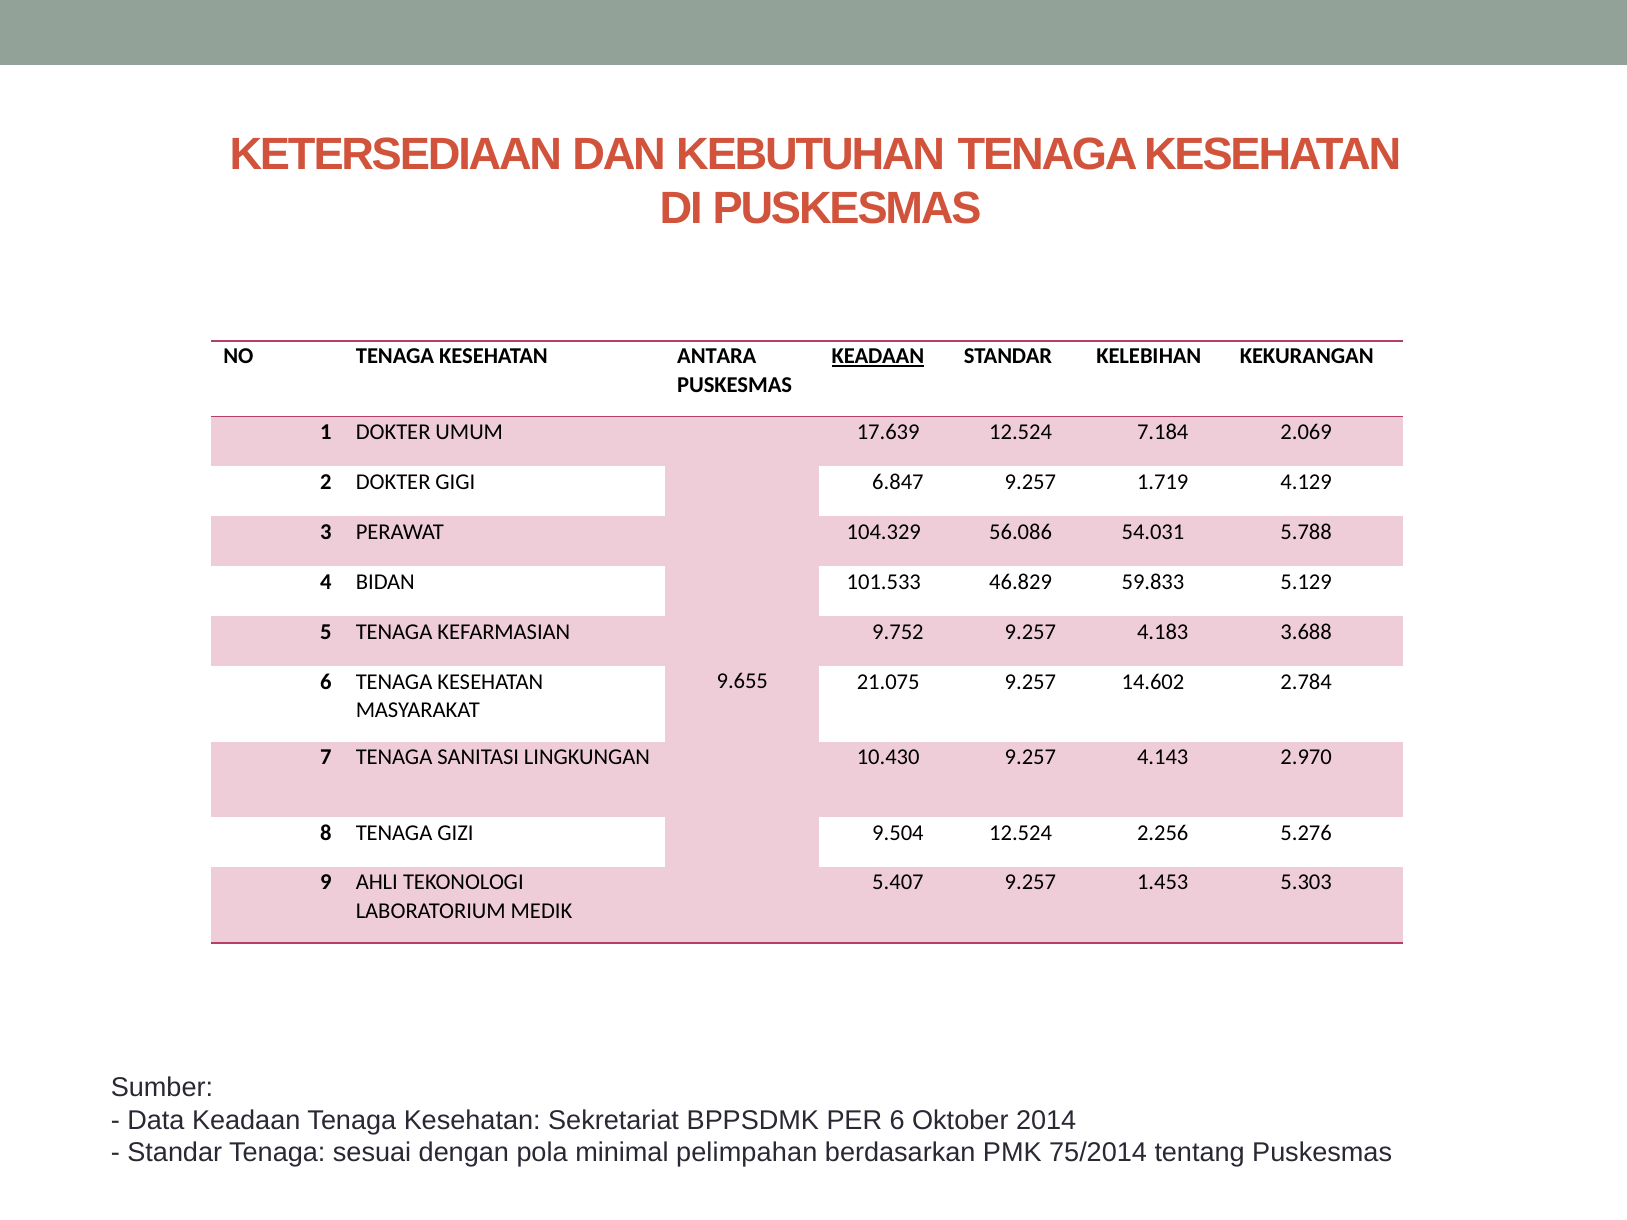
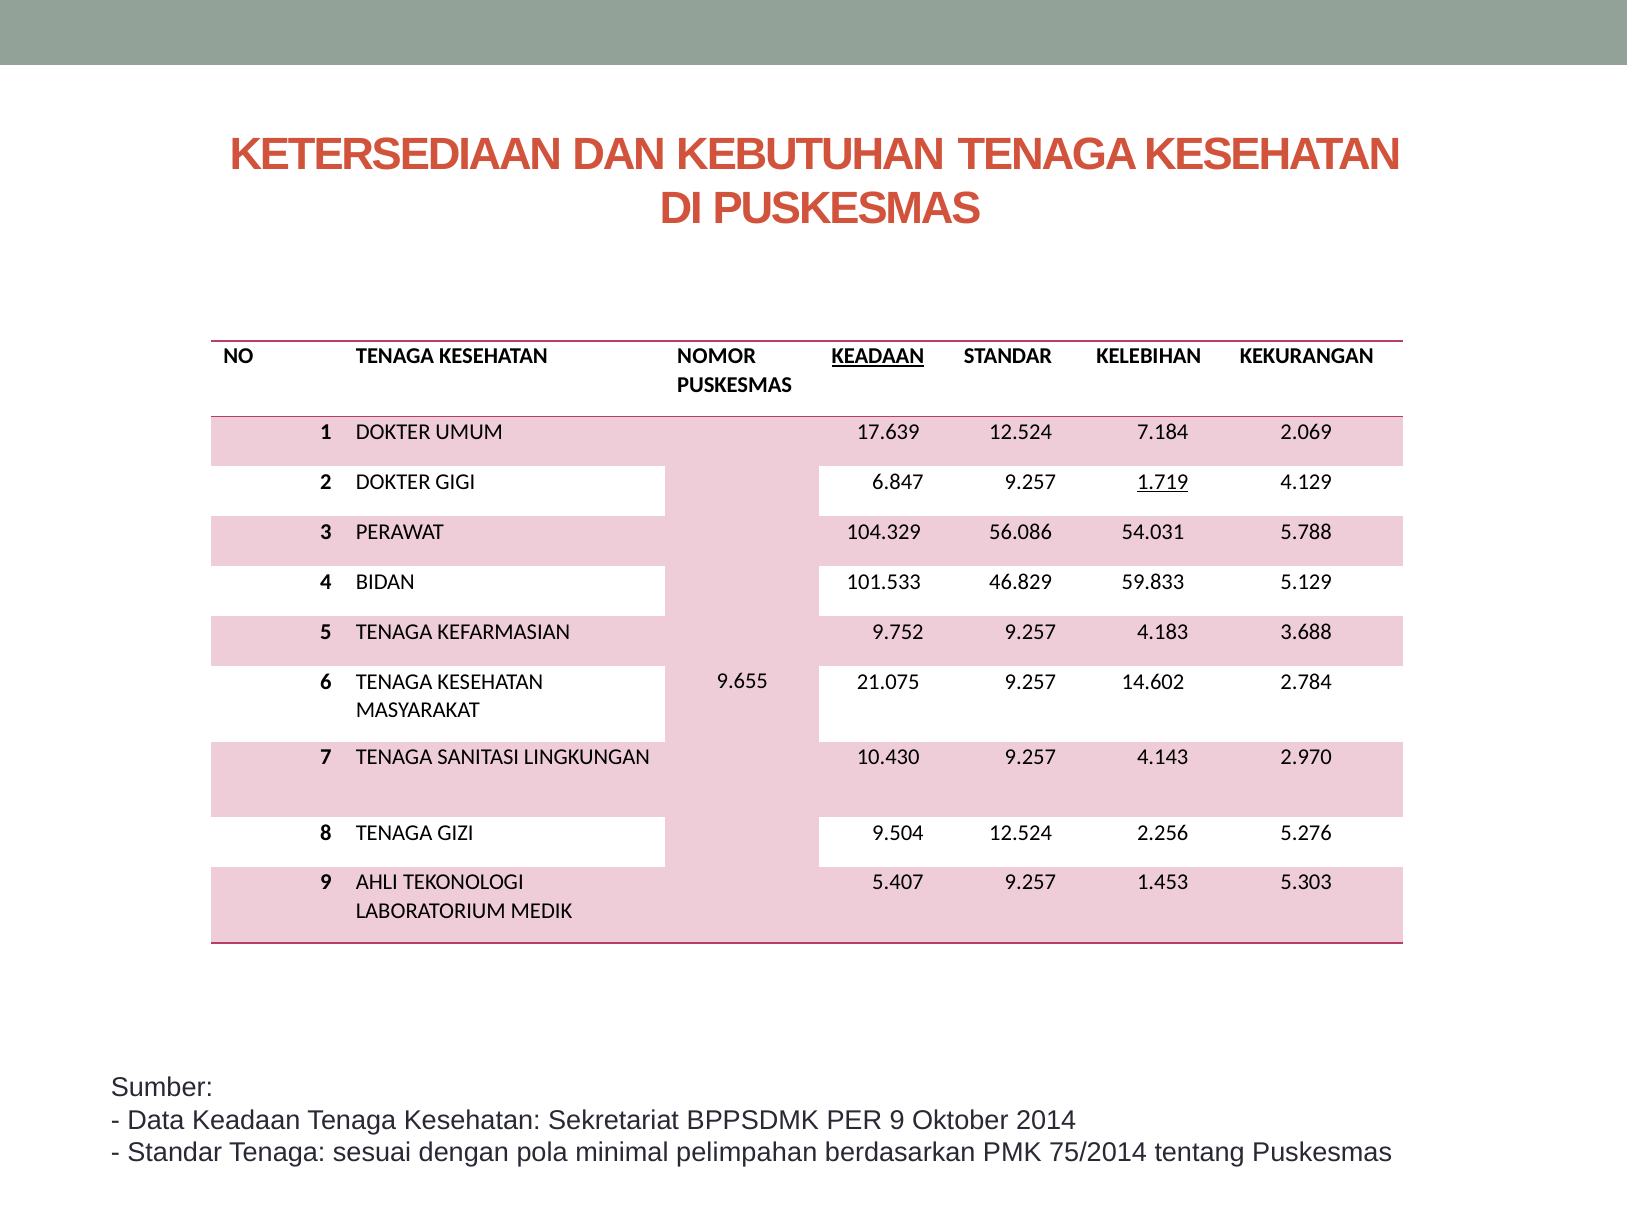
ANTARA: ANTARA -> NOMOR (717, 356)
1.719 underline: none -> present (1163, 482)
PER 6: 6 -> 9 (897, 1120)
